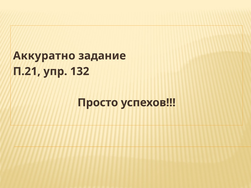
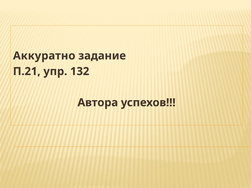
Просто: Просто -> Автора (98, 103)
